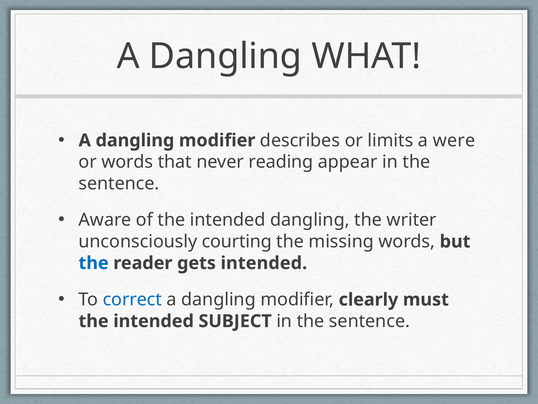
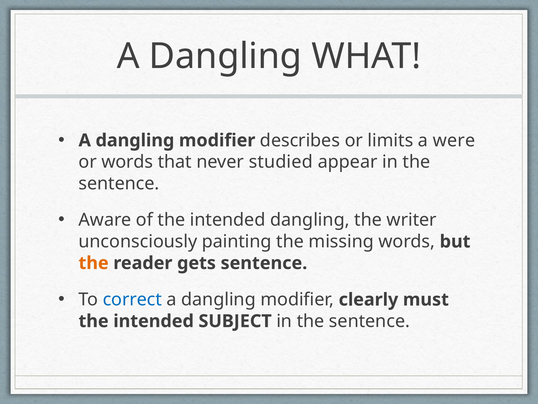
reading: reading -> studied (281, 162)
courting: courting -> painting (237, 241)
the colour: blue -> orange (94, 263)
gets intended: intended -> sentence (264, 263)
